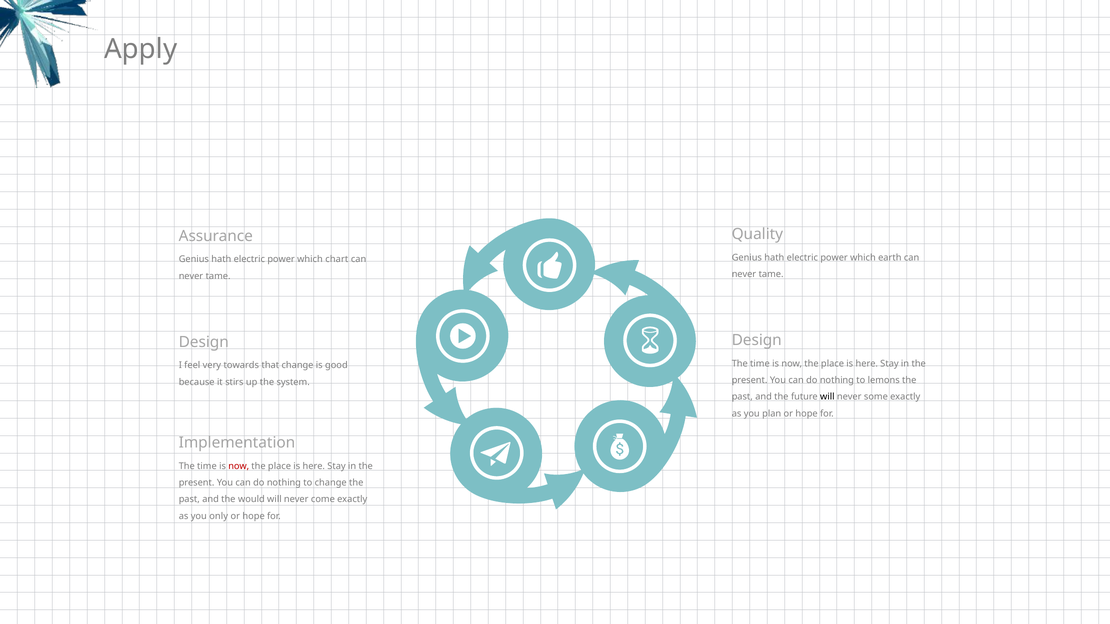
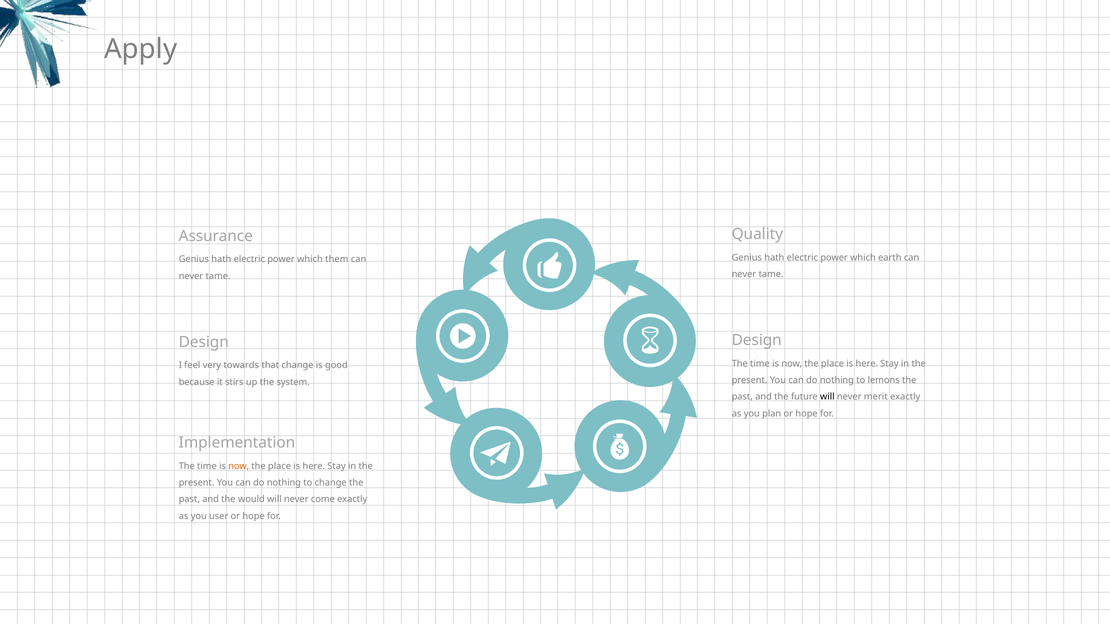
chart: chart -> them (337, 260)
some: some -> merit (876, 397)
now colour: red -> orange (239, 466)
only: only -> user (219, 516)
